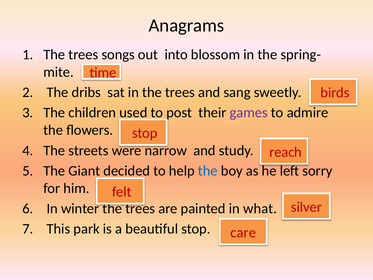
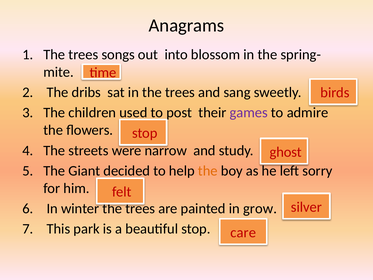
reach: reach -> ghost (286, 152)
the colour: blue -> orange (208, 171)
what: what -> grow (260, 208)
